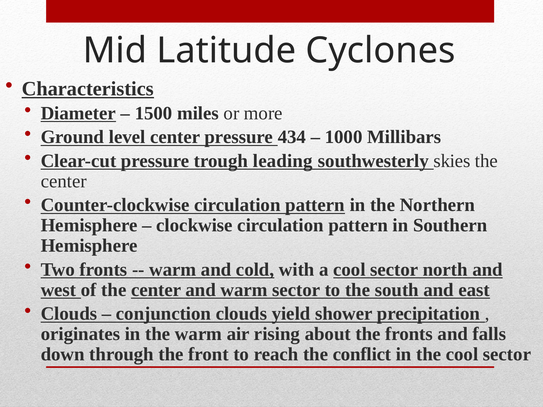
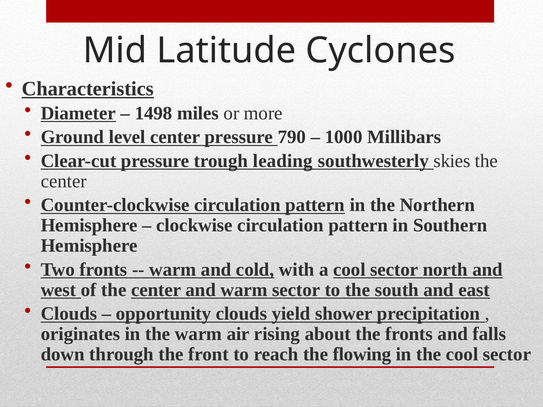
1500: 1500 -> 1498 (154, 113)
434: 434 -> 790 (292, 137)
conjunction: conjunction -> opportunity (164, 314)
conflict: conflict -> flowing (362, 355)
